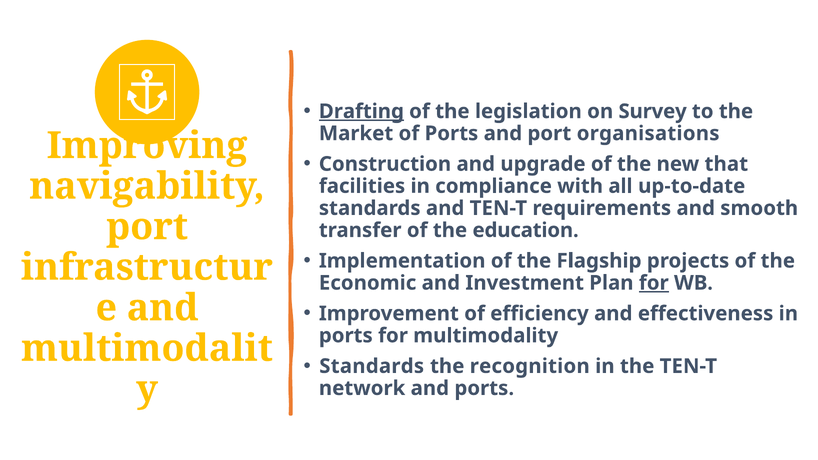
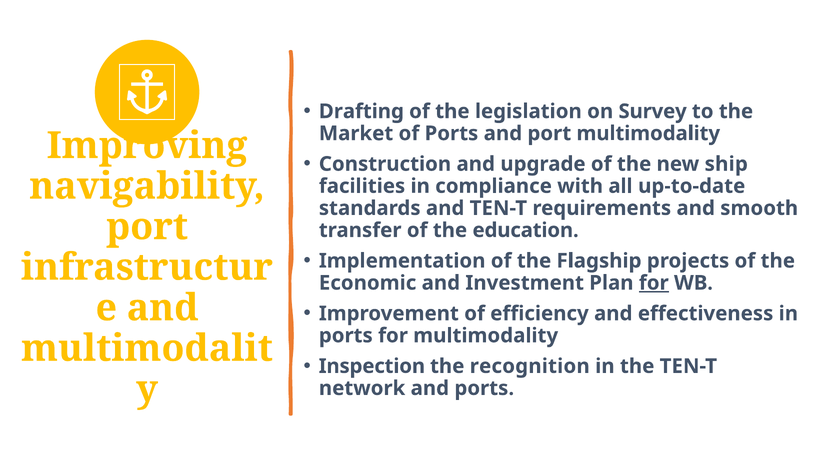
Drafting underline: present -> none (361, 111)
port organisations: organisations -> multimodality (648, 133)
that: that -> ship (726, 164)
Standards: Standards -> Inspection (372, 366)
